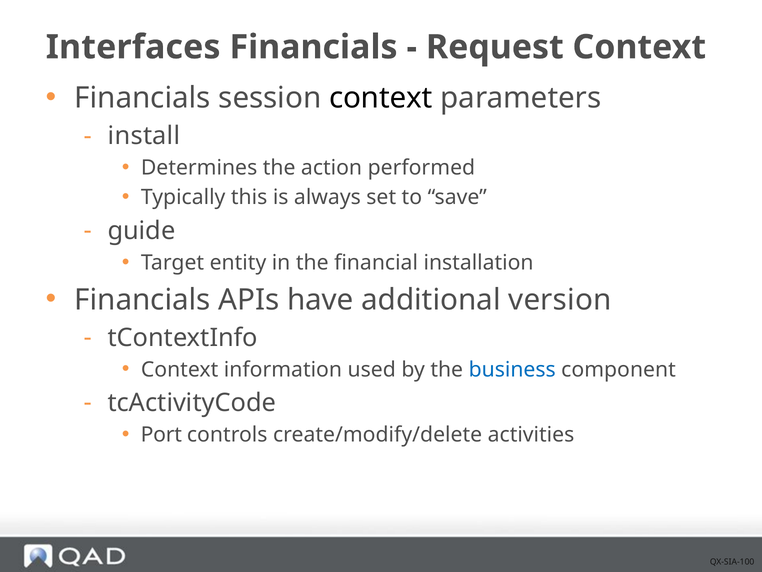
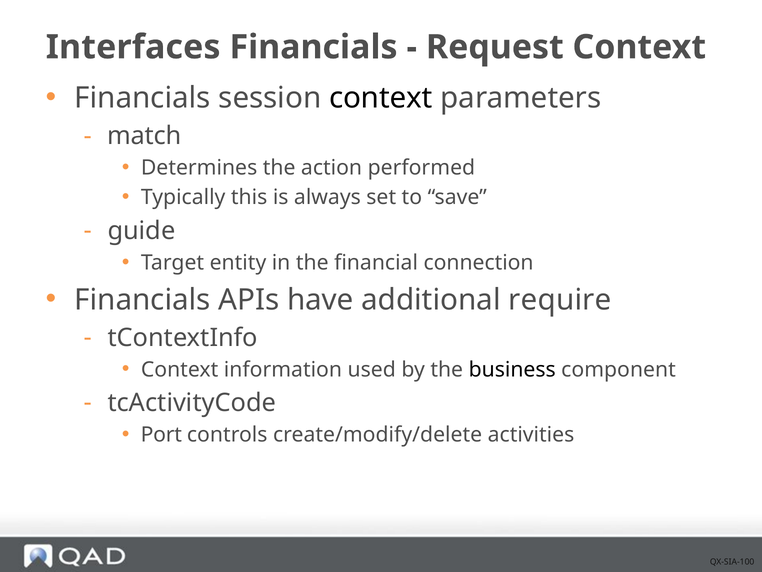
install: install -> match (144, 136)
installation: installation -> connection (479, 263)
version: version -> require (560, 300)
business colour: blue -> black (512, 369)
